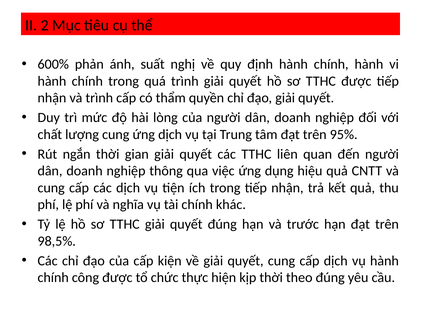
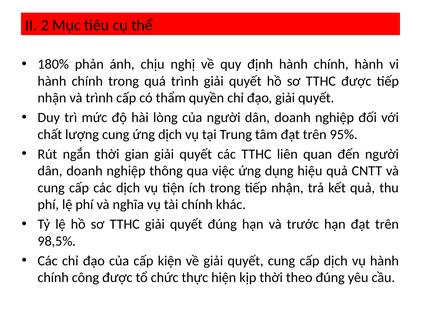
600%: 600% -> 180% (53, 64)
suất: suất -> chịu (153, 64)
